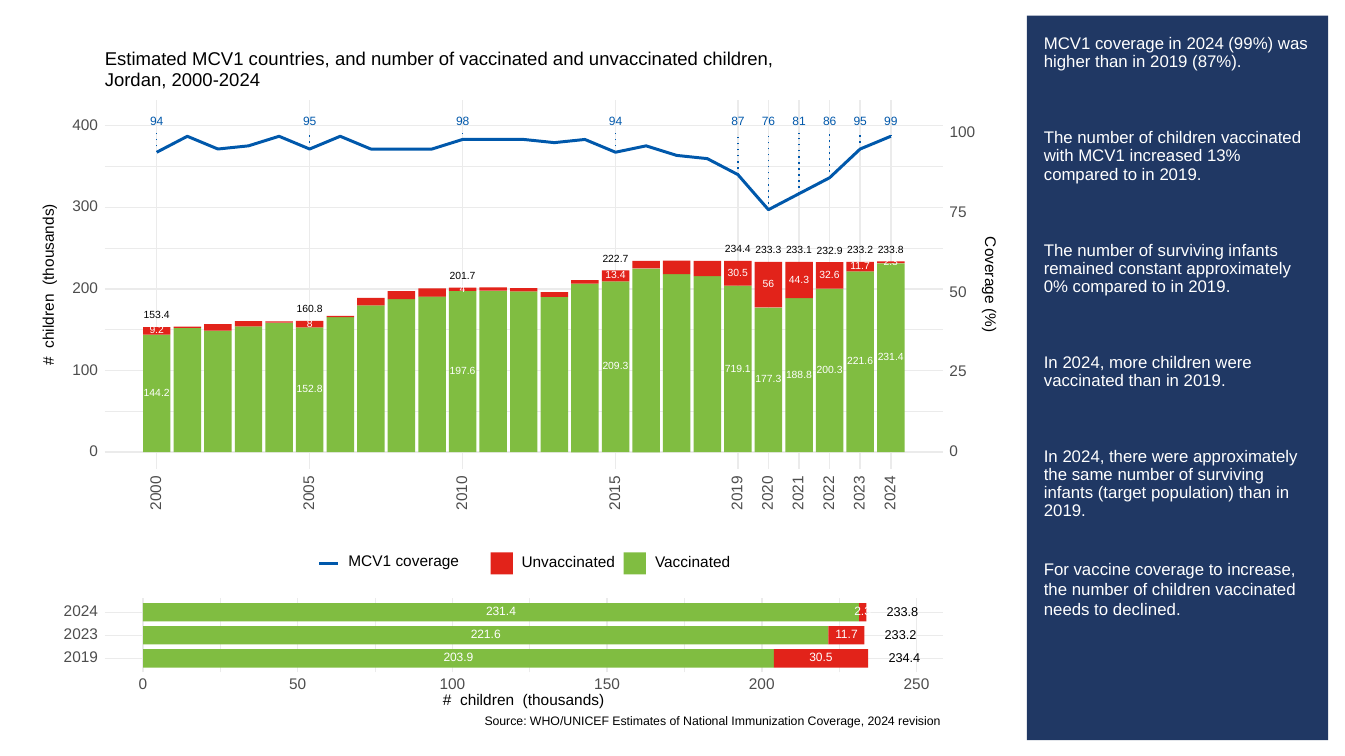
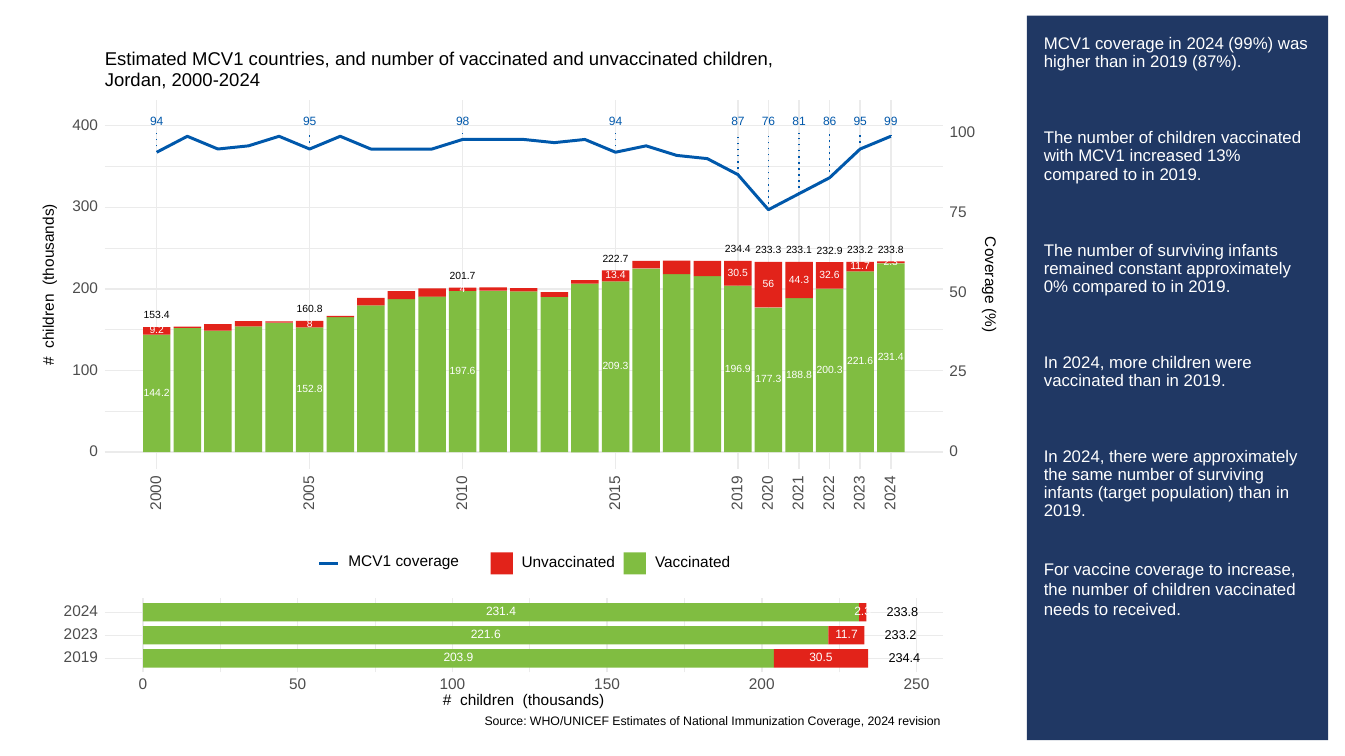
719.1: 719.1 -> 196.9 (738, 369)
declined: declined -> received (1147, 610)
